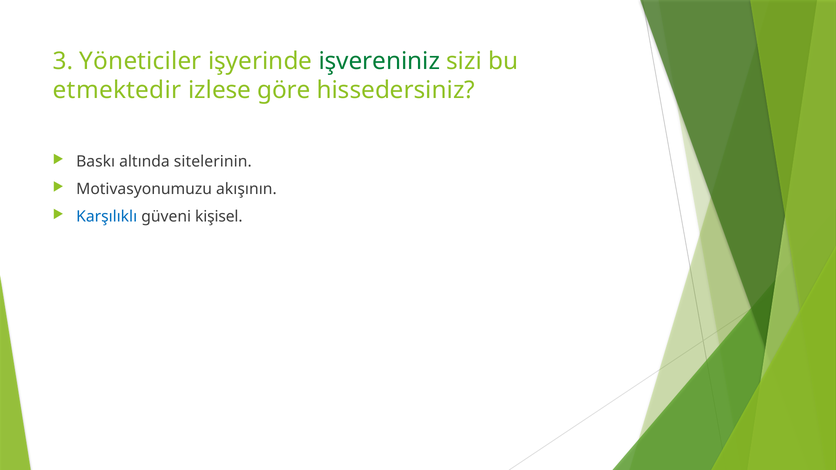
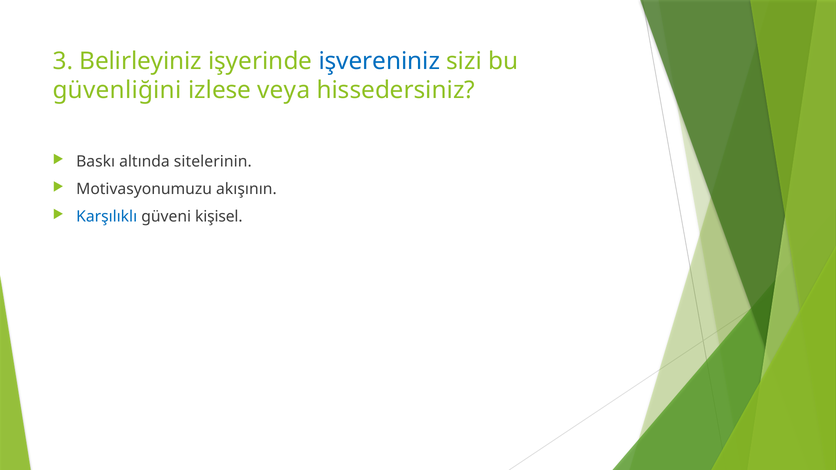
Yöneticiler: Yöneticiler -> Belirleyiniz (141, 61)
işvereniniz colour: green -> blue (379, 61)
etmektedir: etmektedir -> güvenliğini (117, 90)
göre: göre -> veya (284, 90)
